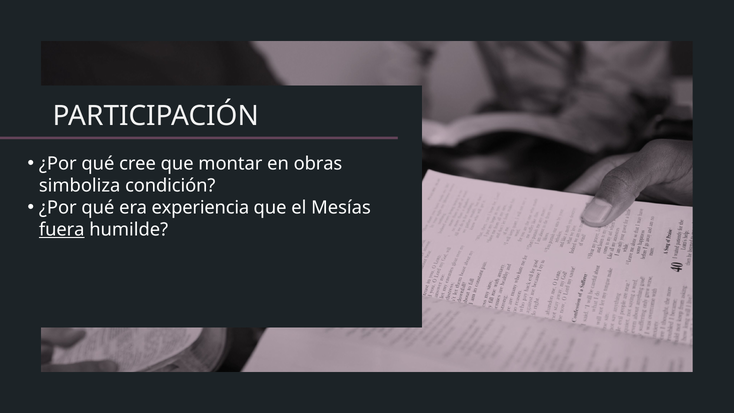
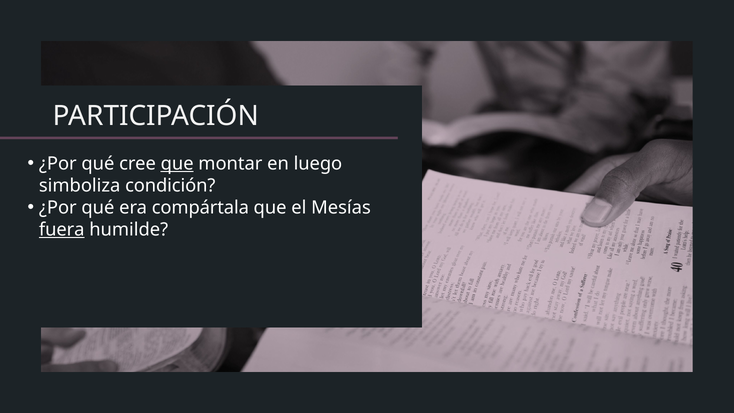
que underline: none -> present (177, 164)
obras: obras -> luego (318, 164)
experiencia: experiencia -> compártala (200, 208)
